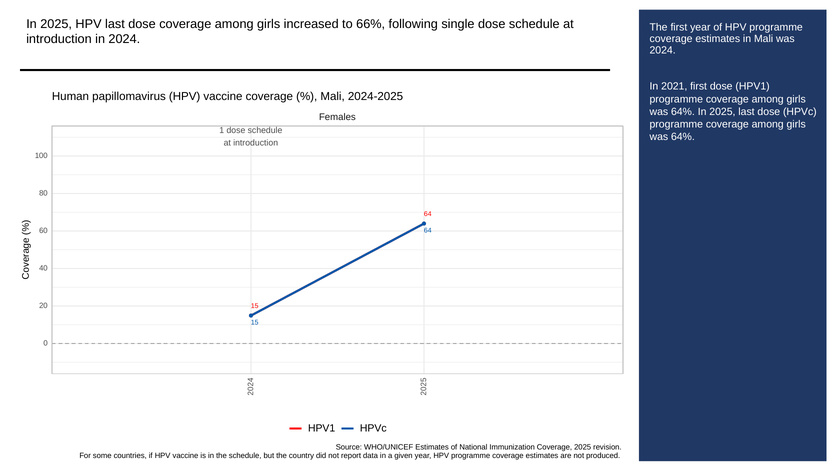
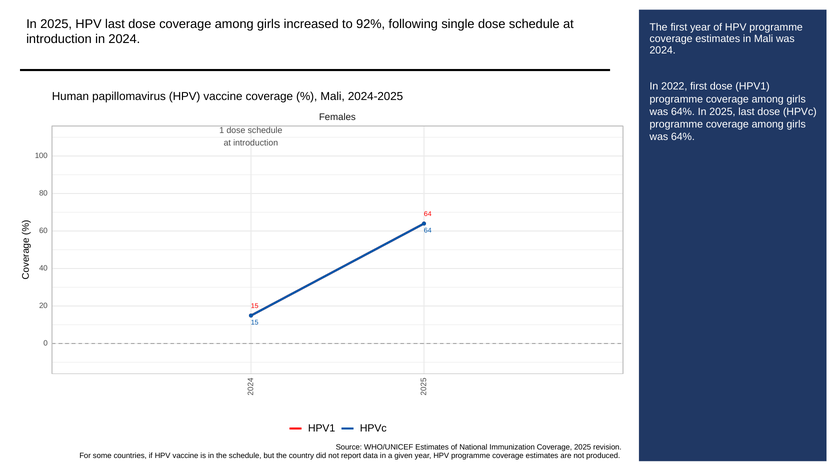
66%: 66% -> 92% (371, 24)
2021: 2021 -> 2022 (674, 86)
